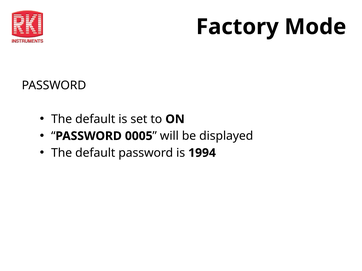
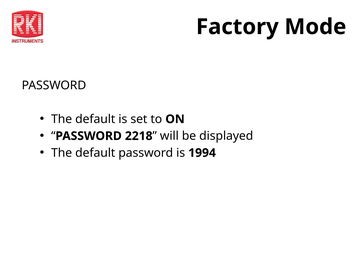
0005: 0005 -> 2218 (139, 136)
